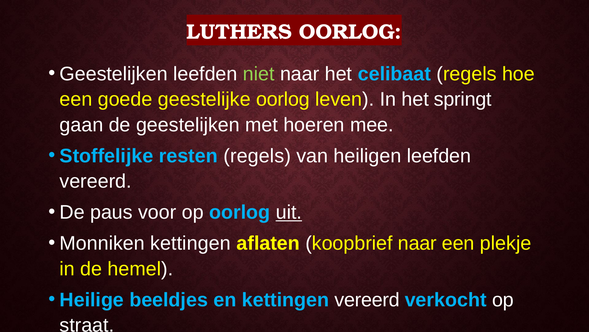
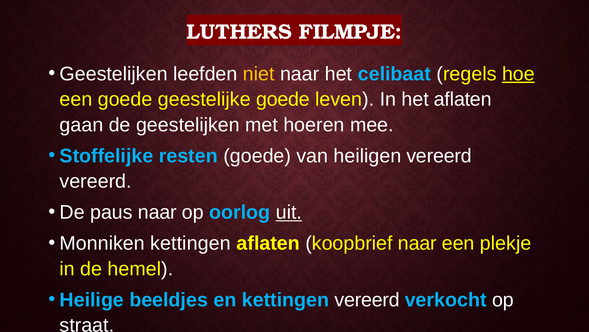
LUTHERS OORLOG: OORLOG -> FILMPJE (350, 32)
niet colour: light green -> yellow (259, 74)
hoe underline: none -> present (518, 74)
geestelijke oorlog: oorlog -> goede (283, 99)
het springt: springt -> aflaten (463, 99)
resten regels: regels -> goede (257, 156)
heiligen leefden: leefden -> vereerd (439, 156)
paus voor: voor -> naar (157, 212)
